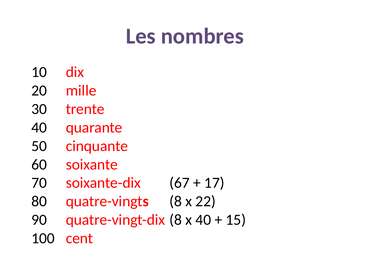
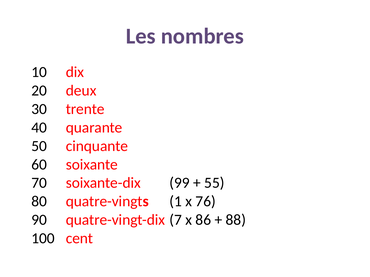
mille: mille -> deux (81, 91)
67: 67 -> 99 (180, 183)
17: 17 -> 55 (214, 183)
quatre-vingts 8: 8 -> 1 (176, 202)
22: 22 -> 76 (206, 202)
quatre-vingt-dix 8: 8 -> 7 (176, 220)
x 40: 40 -> 86 (203, 220)
15: 15 -> 88 (236, 220)
